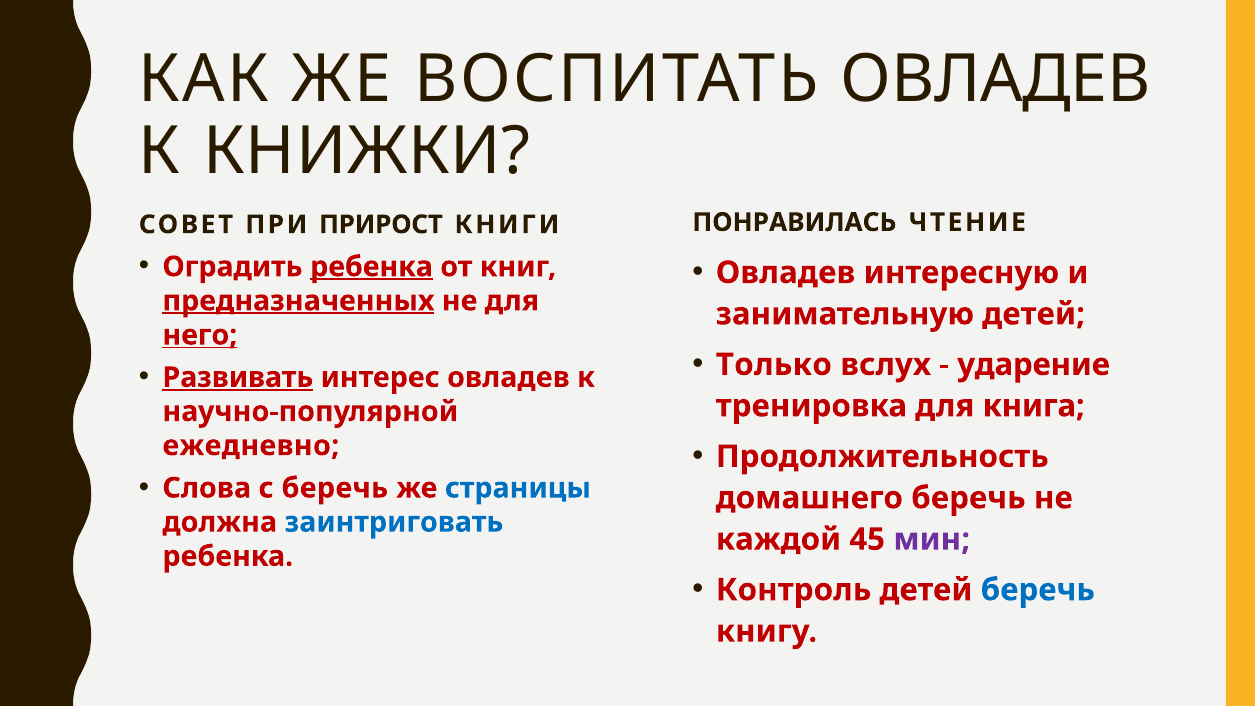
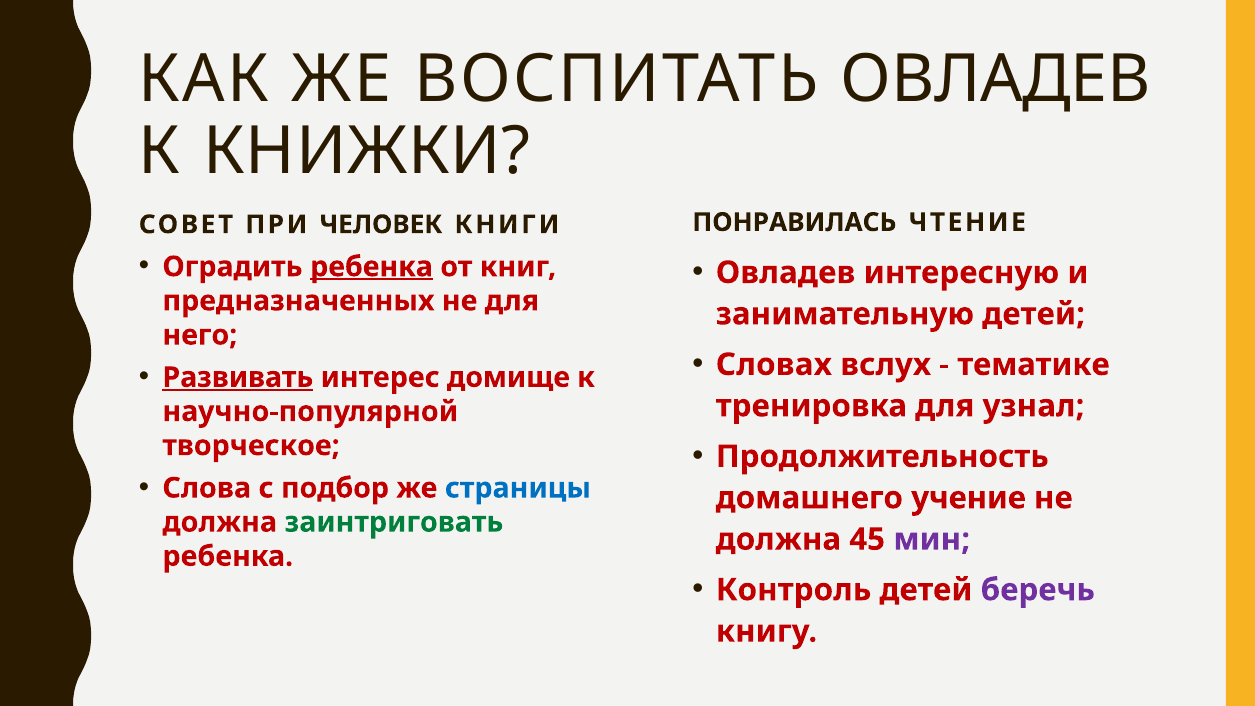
ПРИРОСТ: ПРИРОСТ -> ЧЕЛОВЕК (381, 225)
предназначенных underline: present -> none (298, 301)
него underline: present -> none (200, 335)
Только: Только -> Словах (774, 365)
ударение: ударение -> тематике (1034, 365)
интерес овладев: овладев -> домище (509, 377)
книга: книга -> узнал (1034, 406)
ежедневно: ежедневно -> творческое (251, 446)
с беречь: беречь -> подбор (335, 488)
домашнего беречь: беречь -> учение (969, 498)
заинтриговать colour: blue -> green (394, 522)
каждой: каждой -> должна (778, 539)
беречь colour: blue -> purple (1038, 590)
